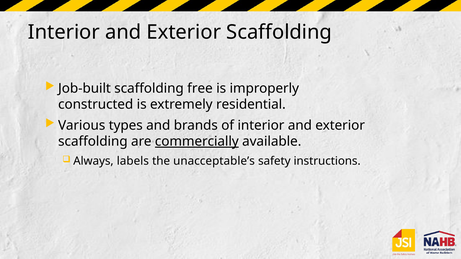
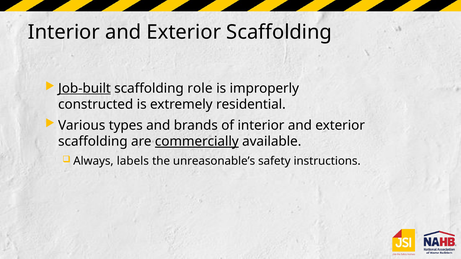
Job-built underline: none -> present (84, 88)
free: free -> role (200, 88)
unacceptable’s: unacceptable’s -> unreasonable’s (214, 161)
